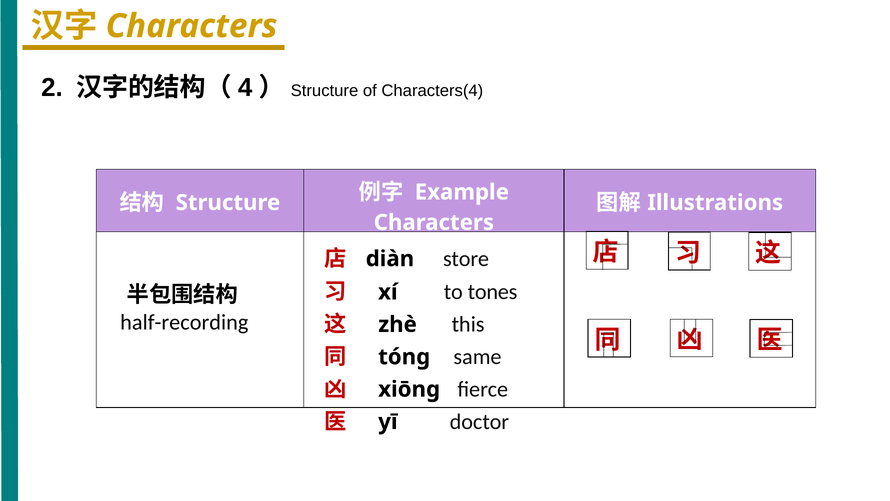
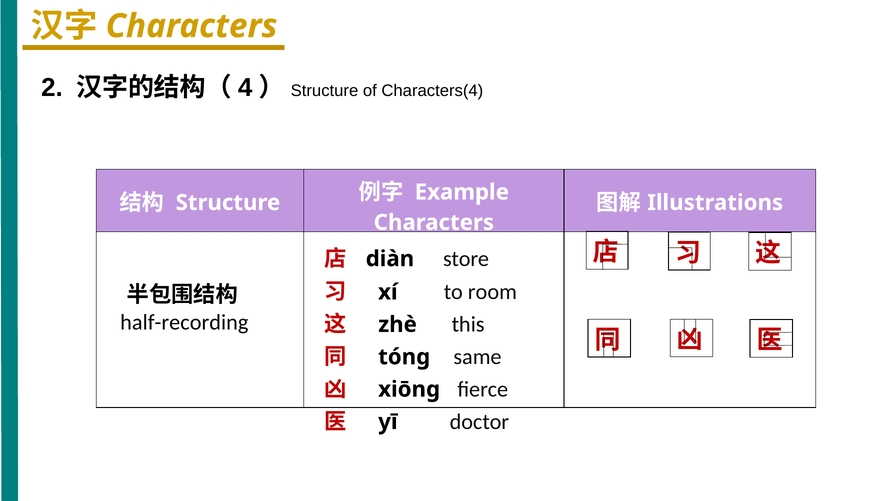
tones: tones -> room (492, 292)
